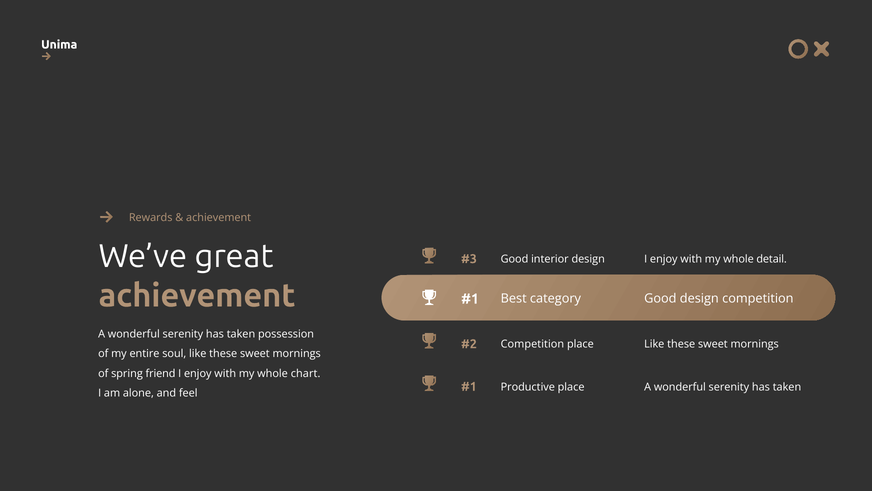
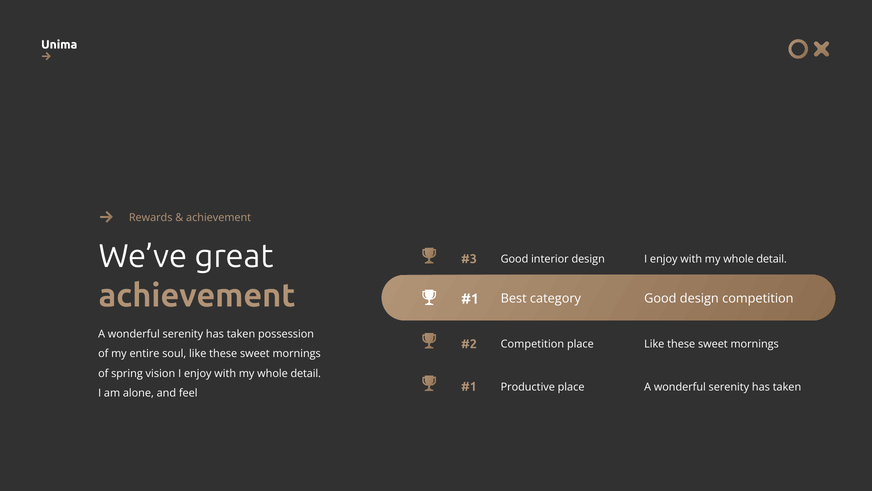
friend: friend -> vision (160, 373)
chart: chart -> detail (306, 373)
